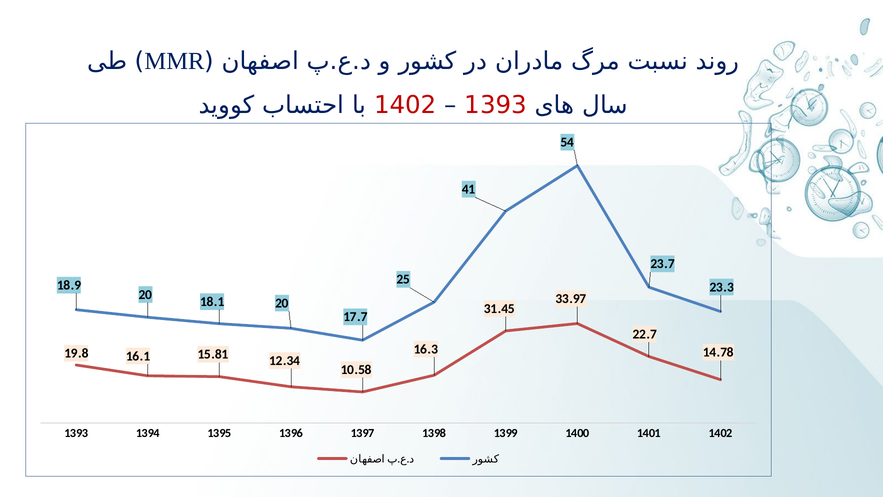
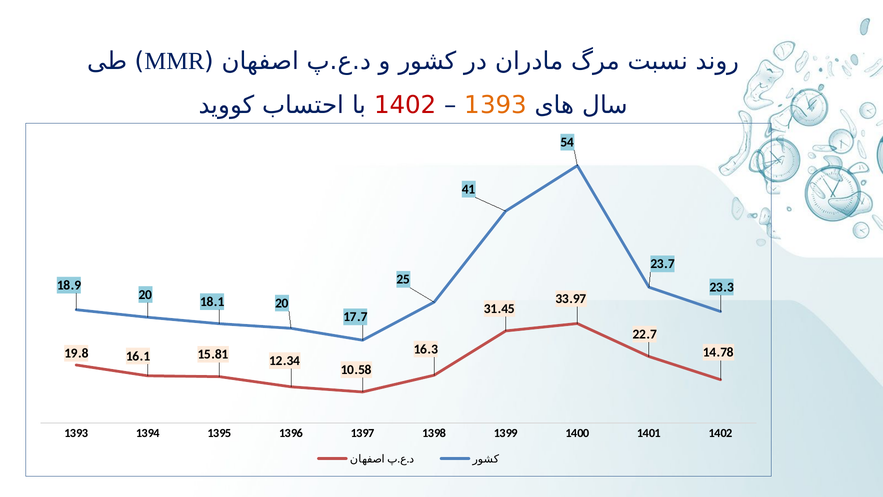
1393 colour: red -> orange (496, 105)
